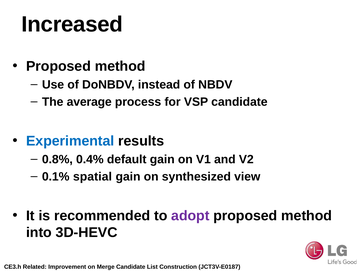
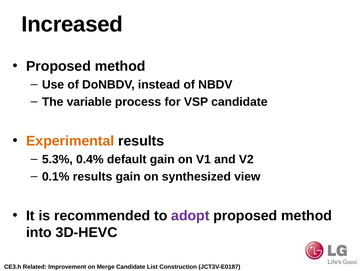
average: average -> variable (89, 102)
Experimental colour: blue -> orange (70, 141)
0.8%: 0.8% -> 5.3% (57, 160)
0.1% spatial: spatial -> results (93, 177)
